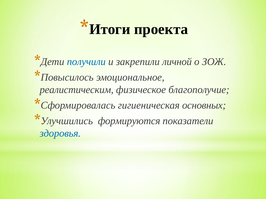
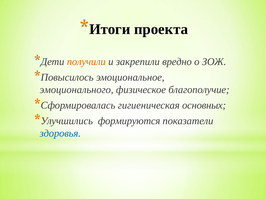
получили colour: blue -> orange (86, 62)
личной: личной -> вредно (177, 62)
реалистическим: реалистическим -> эмоционального (77, 90)
